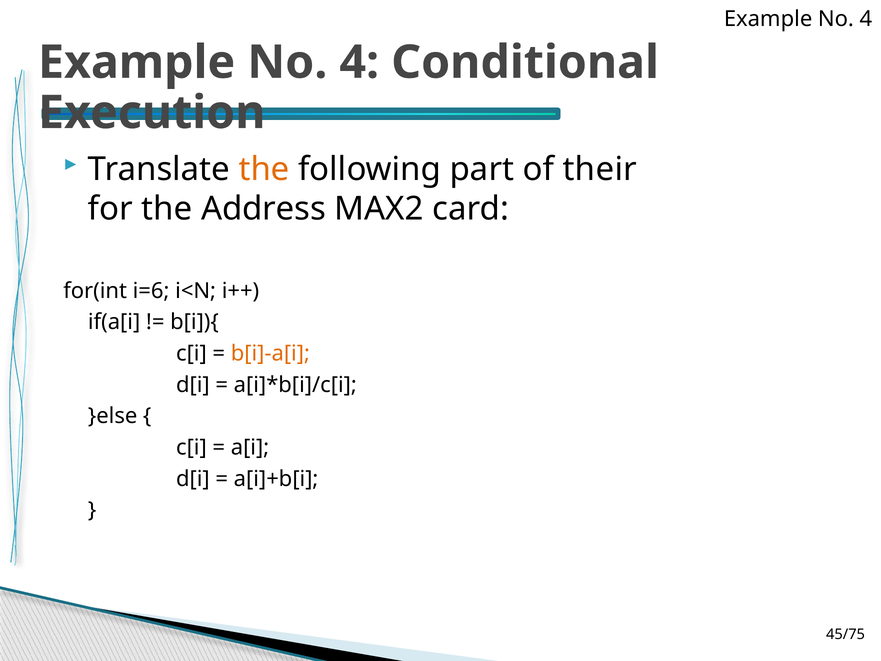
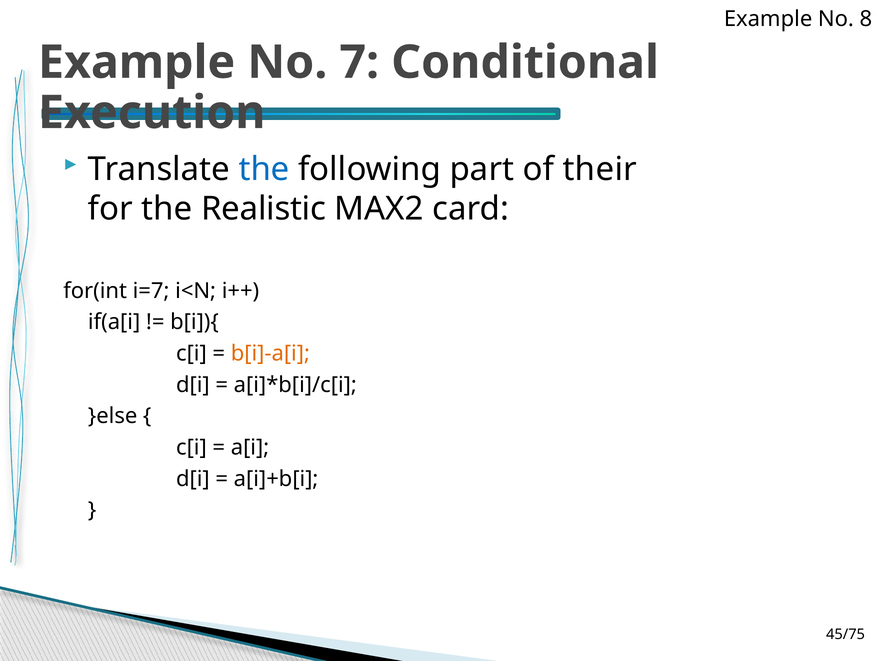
4: 4 -> 8 (866, 19)
4: 4 -> 7 (359, 62)
the colour: orange -> blue (264, 169)
Address: Address -> Realistic (264, 209)
i=6: i=6 -> i=7 (151, 291)
